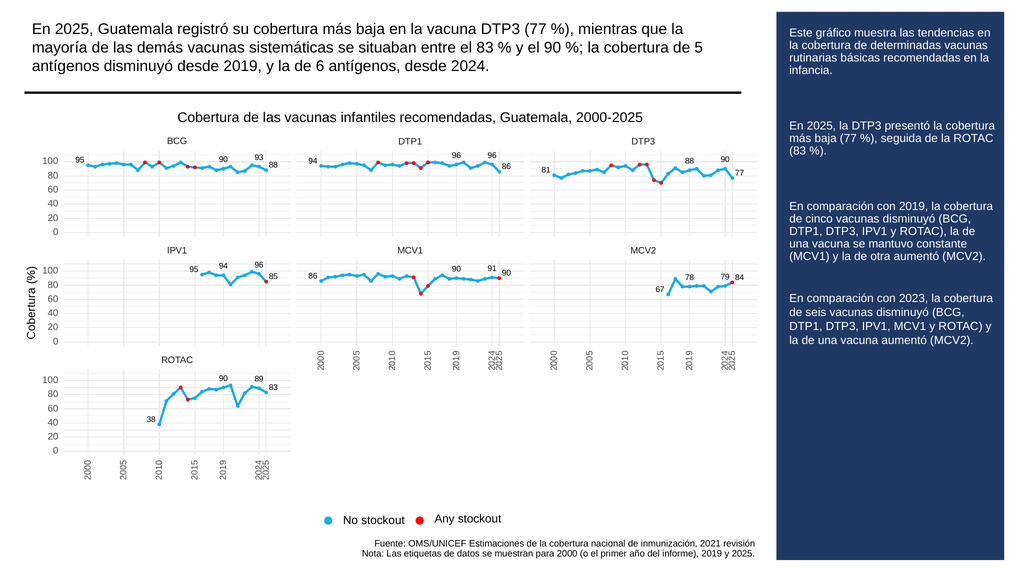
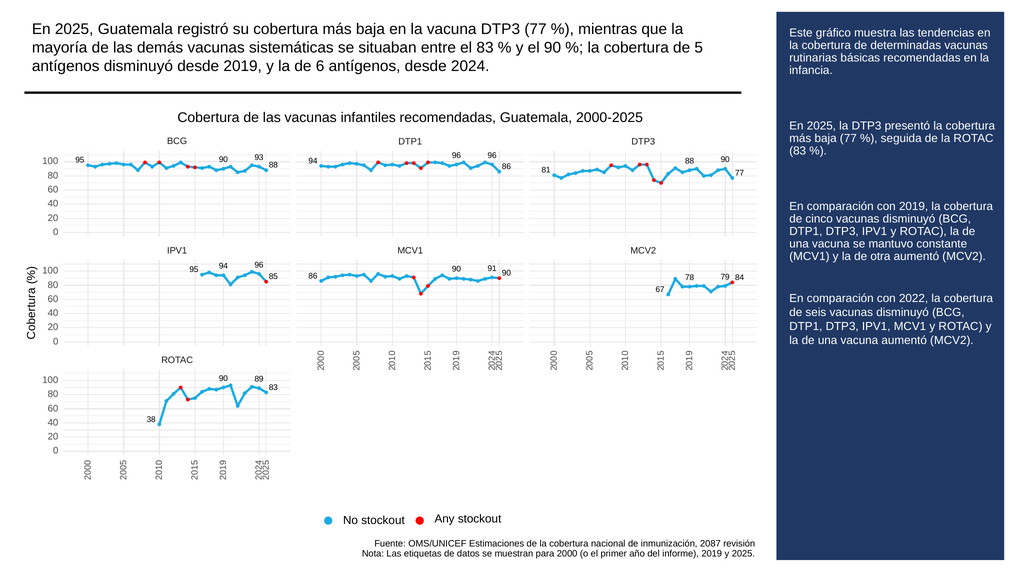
2023: 2023 -> 2022 (914, 298)
2021: 2021 -> 2087 (710, 544)
